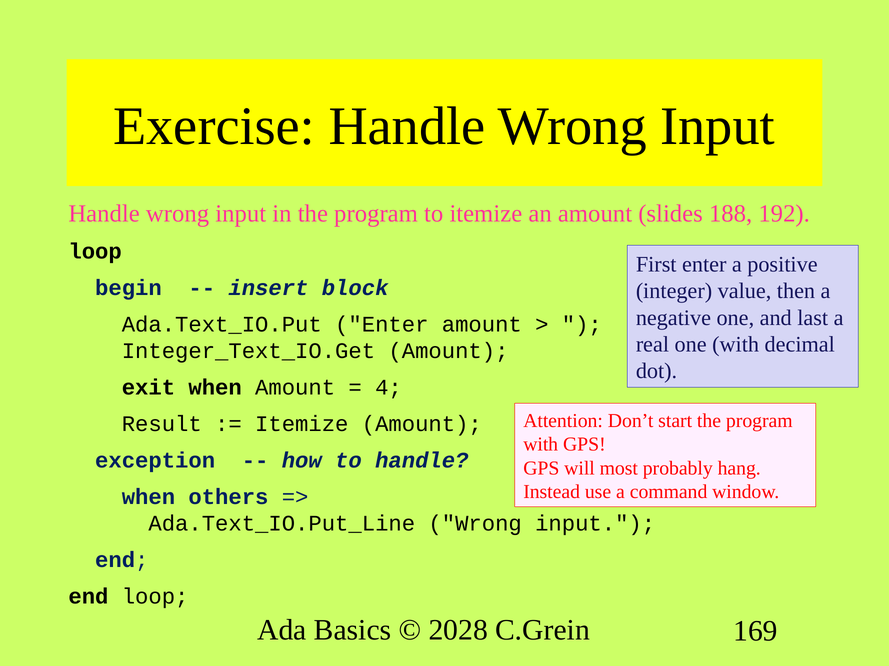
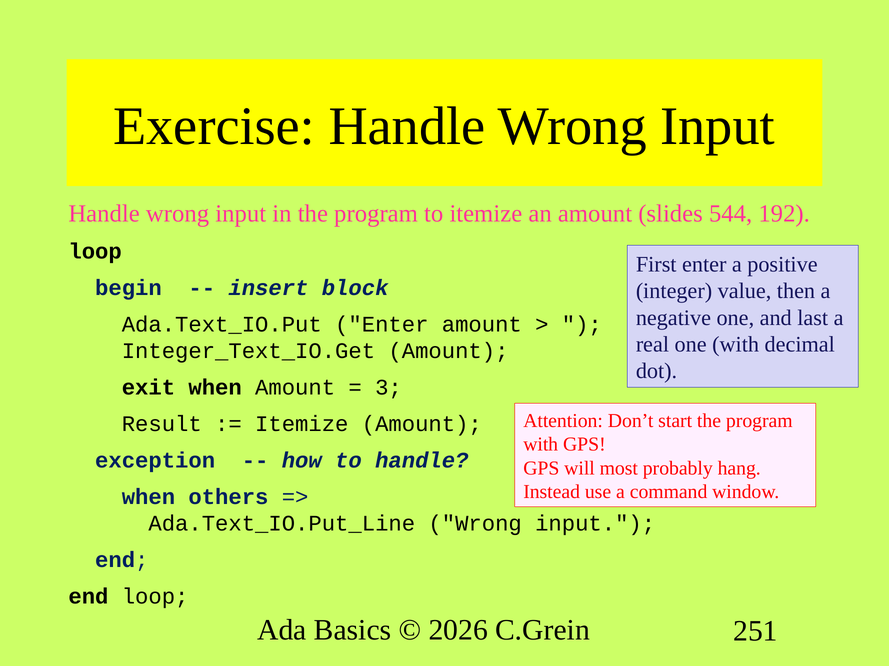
188: 188 -> 544 (731, 214)
4: 4 -> 3 (388, 388)
2028: 2028 -> 2026 (458, 631)
169: 169 -> 251 (755, 632)
